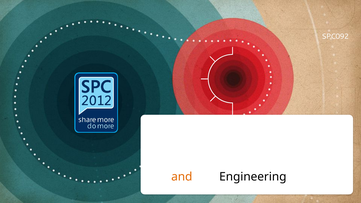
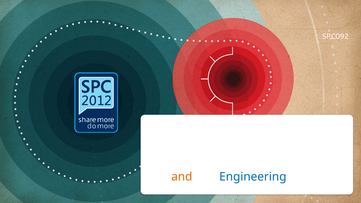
Engineering colour: black -> blue (253, 177)
